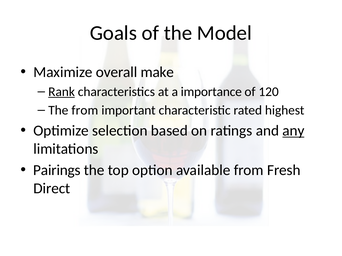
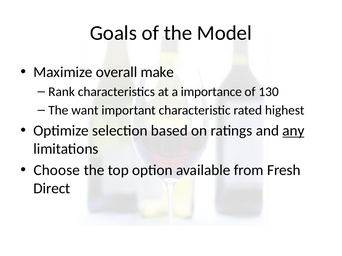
Rank underline: present -> none (62, 92)
120: 120 -> 130 (269, 92)
The from: from -> want (85, 111)
Pairings: Pairings -> Choose (57, 170)
